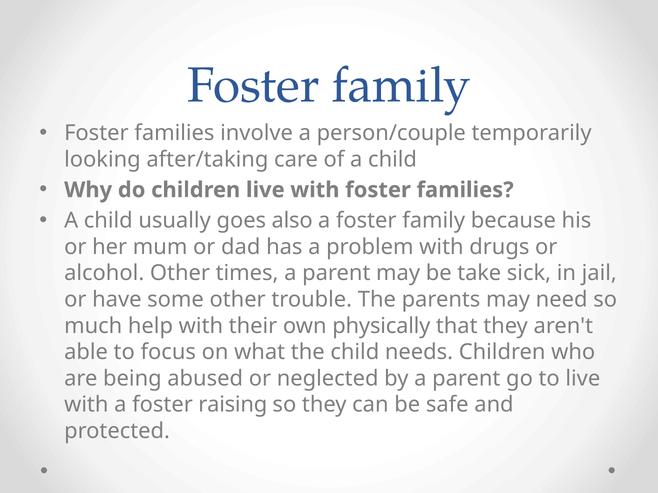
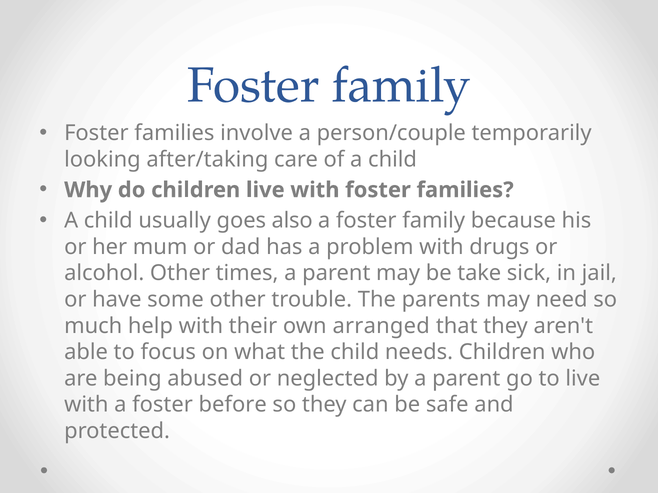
physically: physically -> arranged (381, 326)
raising: raising -> before (233, 405)
